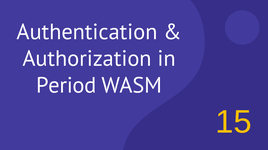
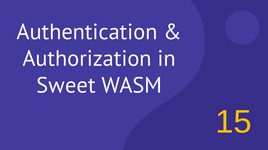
Period: Period -> Sweet (66, 86)
